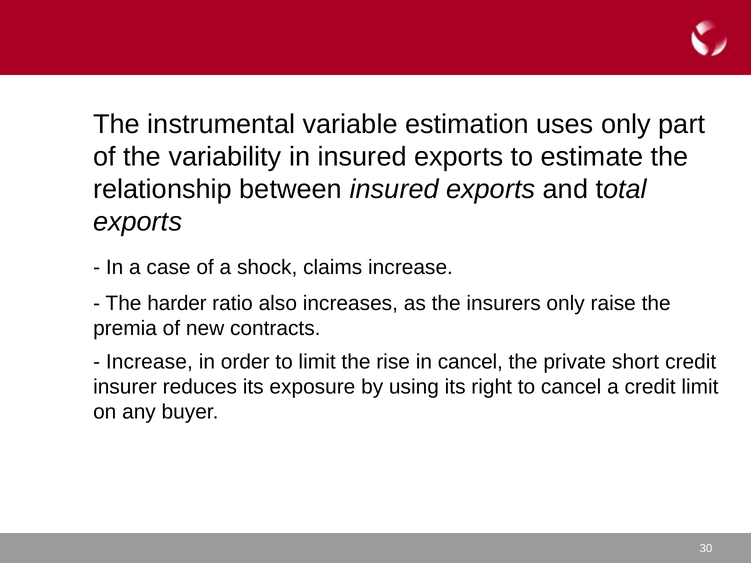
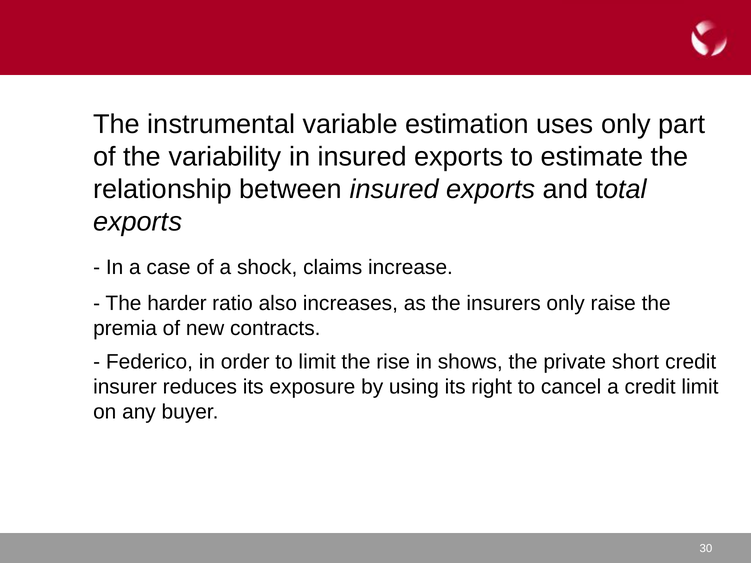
Increase: Increase -> Federico (149, 362)
in cancel: cancel -> shows (470, 362)
